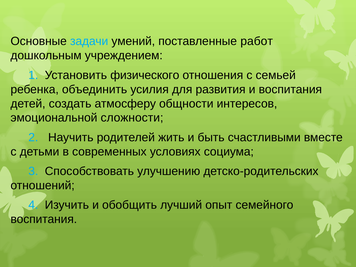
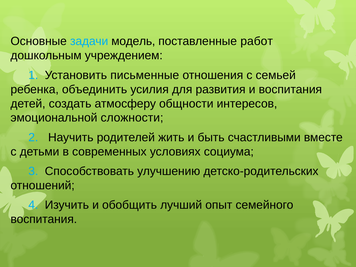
умений: умений -> модель (133, 41)
физического: физического -> письменные (145, 75)
